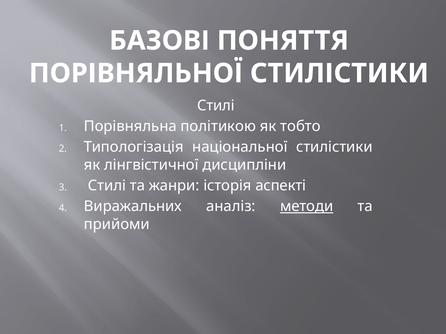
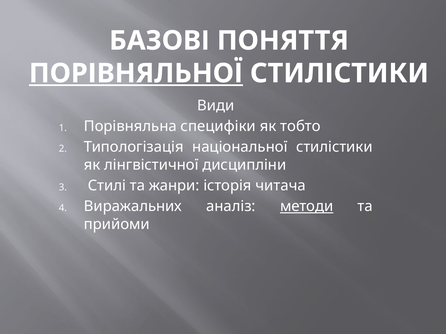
ПОРІВНЯЛЬНОЇ underline: none -> present (136, 73)
Стилі: Стилі -> Види (216, 106)
політикою: політикою -> специфіки (218, 126)
аспекті: аспекті -> читача (281, 186)
